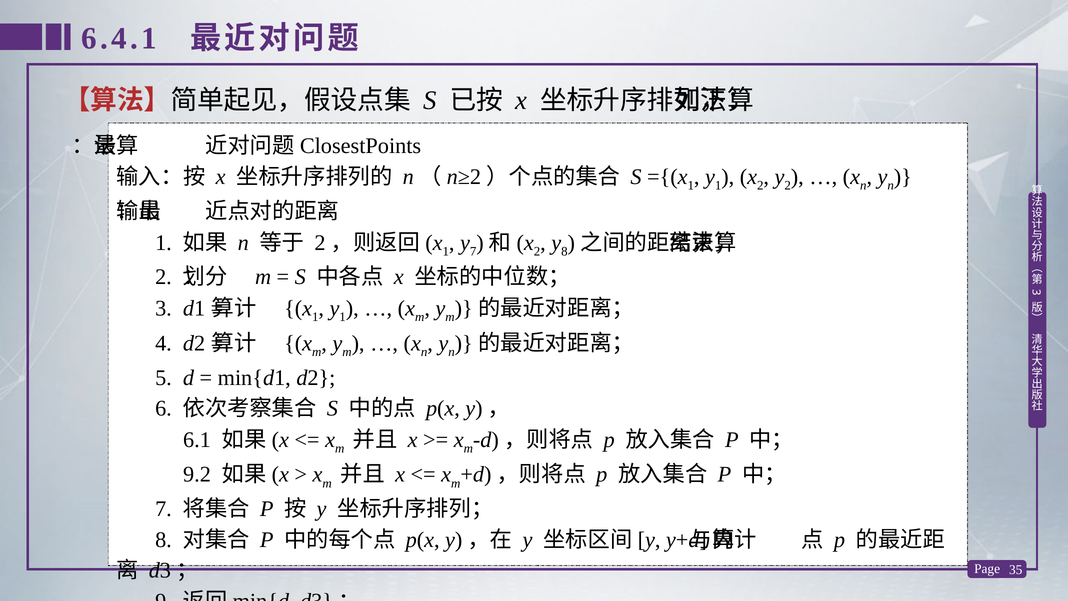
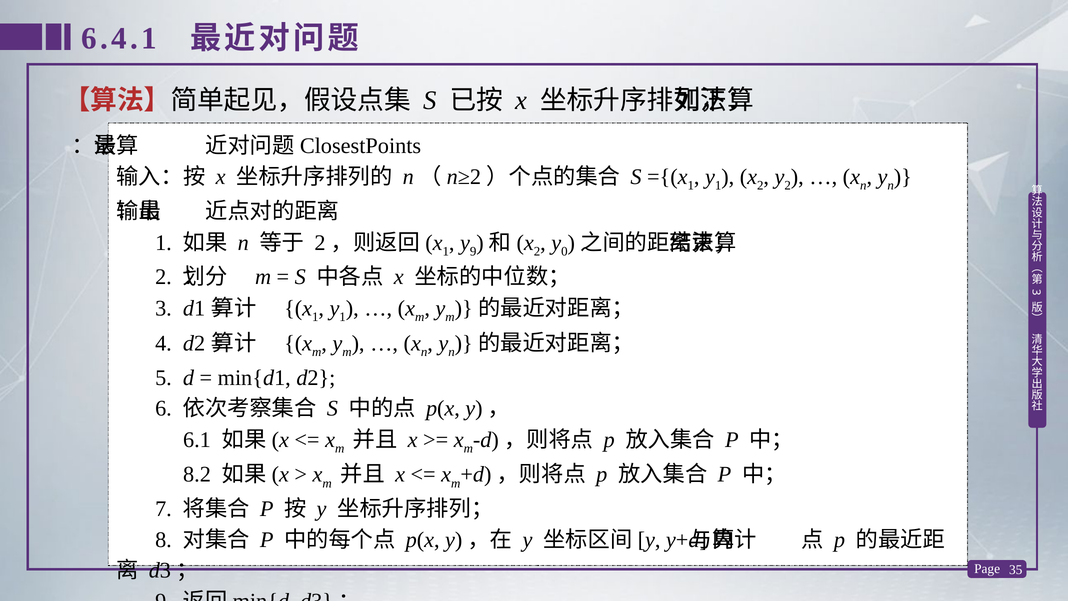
y 7: 7 -> 9 (473, 251)
y 8: 8 -> 0 (564, 251)
9.2: 9.2 -> 8.2 (197, 474)
